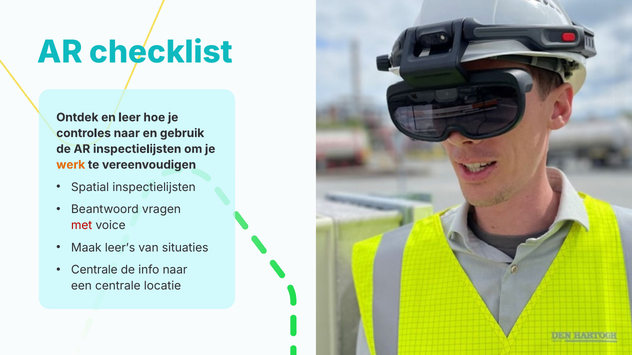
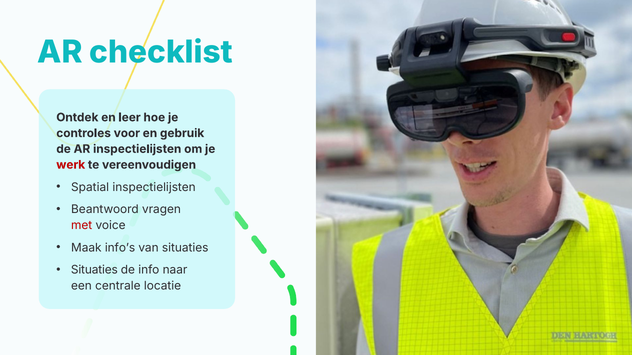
controles naar: naar -> voor (127, 133)
werk colour: orange -> red (71, 165)
leer’s: leer’s -> info’s (120, 248)
Centrale: Centrale -> Situaties (94, 270)
